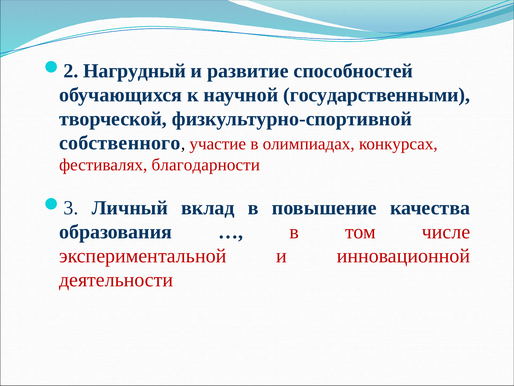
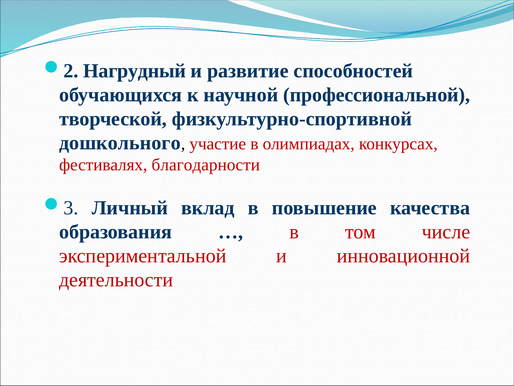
государственными: государственными -> профессиональной (377, 95)
собственного: собственного -> дошкольного (120, 143)
